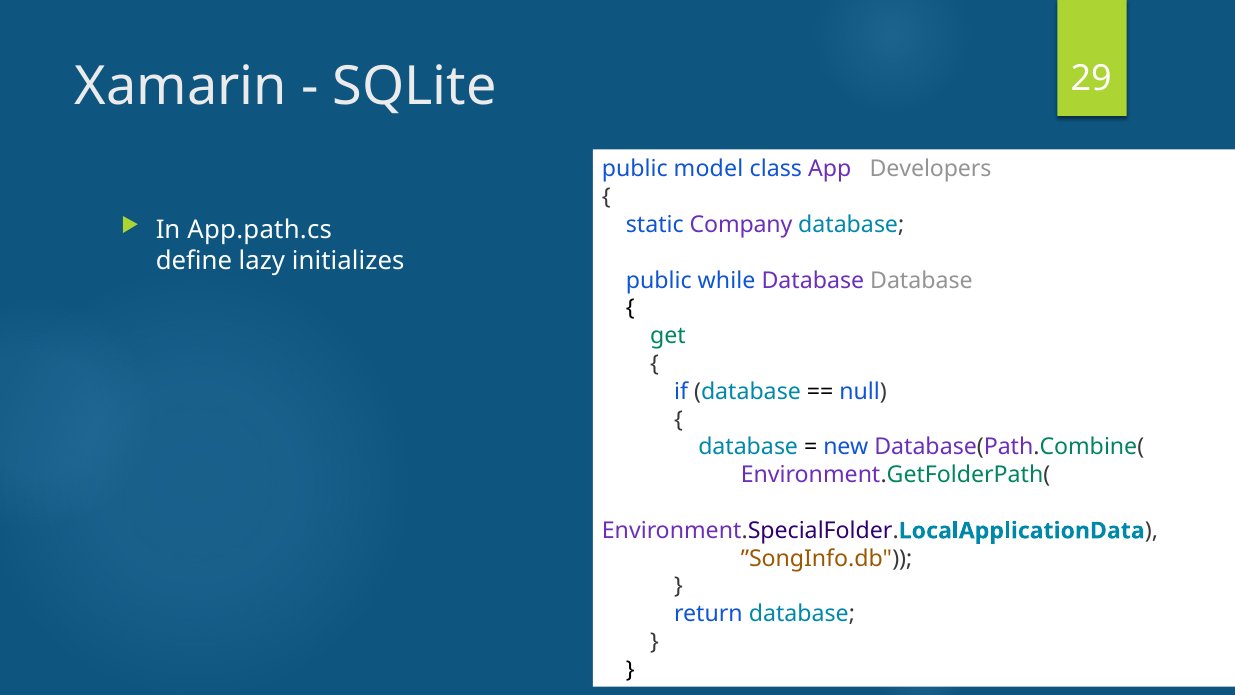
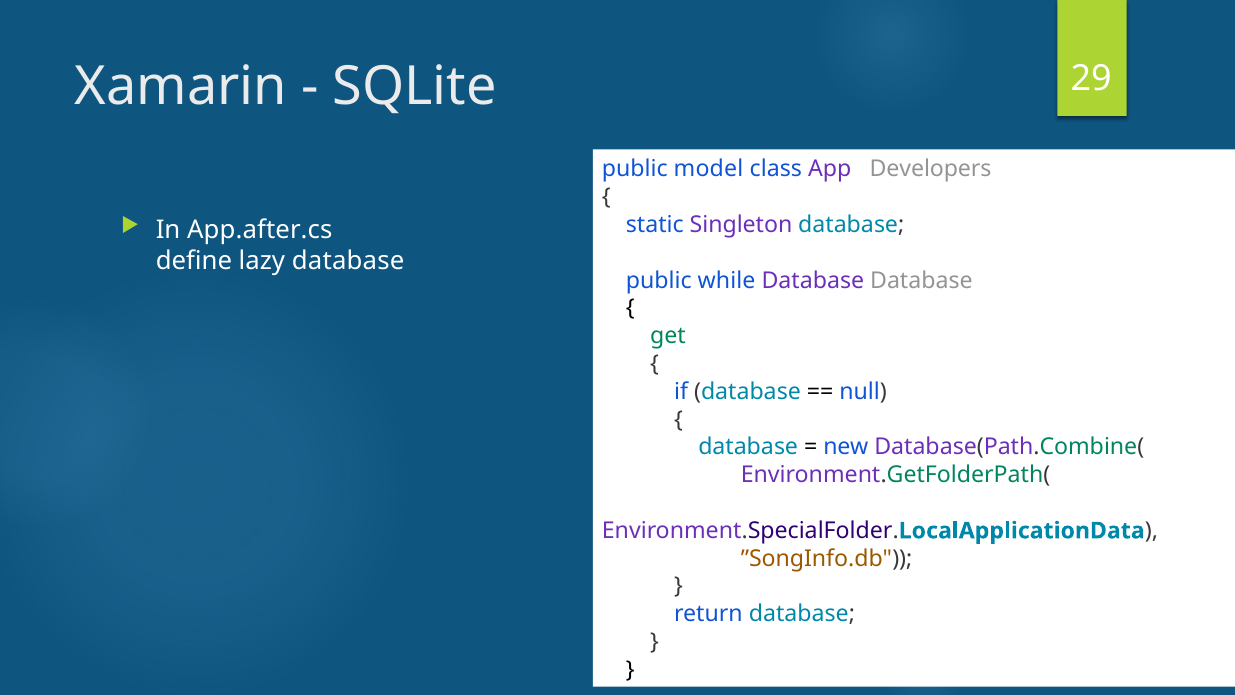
Company: Company -> Singleton (741, 225)
App.path.cs: App.path.cs -> App.after.cs (260, 230)
lazy initializes: initializes -> database (348, 261)
